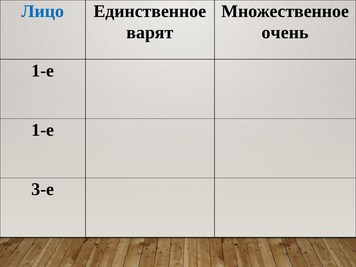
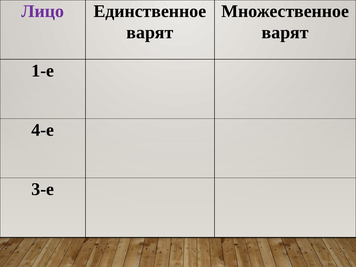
Лицо colour: blue -> purple (43, 11)
очень: очень -> варят (285, 32)
1-е: 1-е -> 4-е (43, 130)
